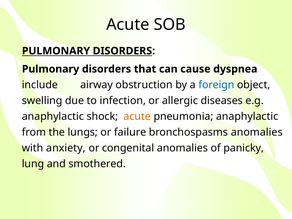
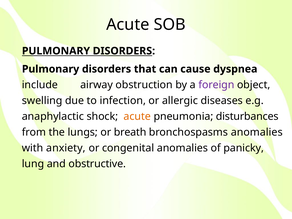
foreign colour: blue -> purple (216, 85)
pneumonia anaphylactic: anaphylactic -> disturbances (247, 116)
failure: failure -> breath (130, 132)
smothered: smothered -> obstructive (97, 164)
